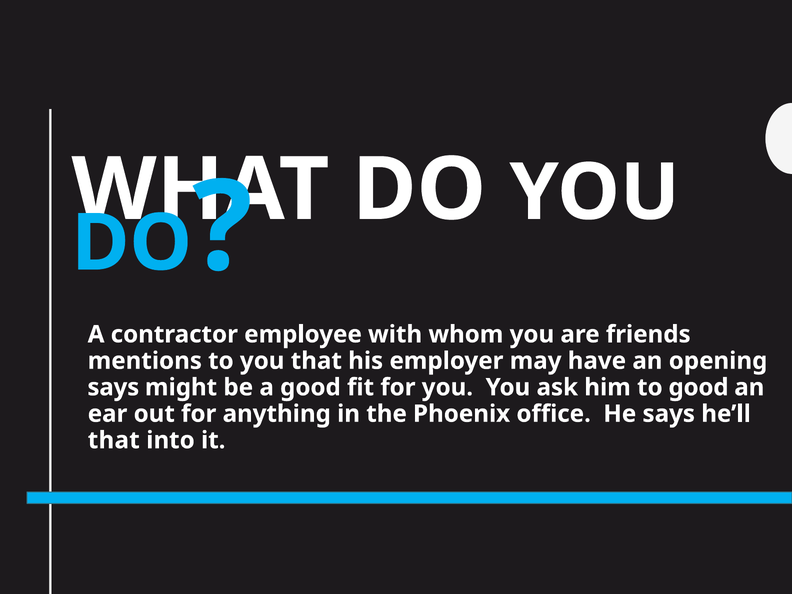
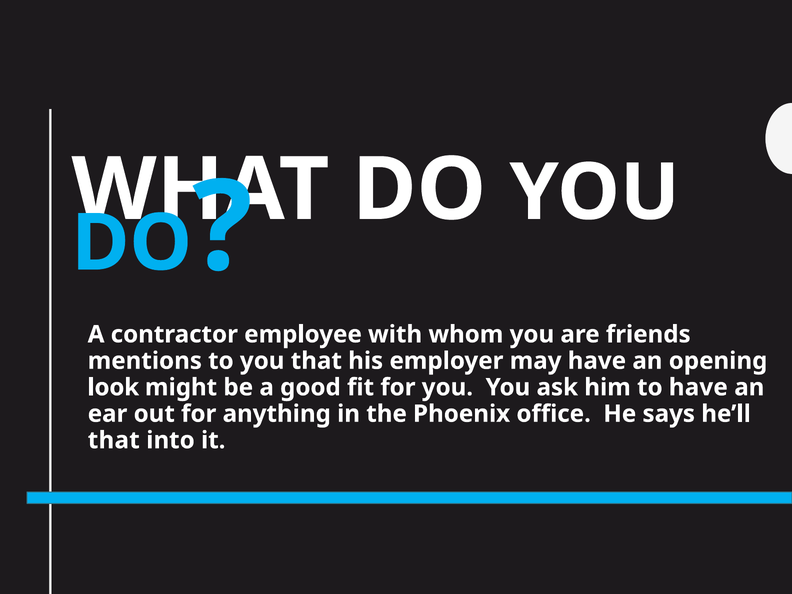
says: says -> look (113, 387)
to good: good -> have (698, 387)
